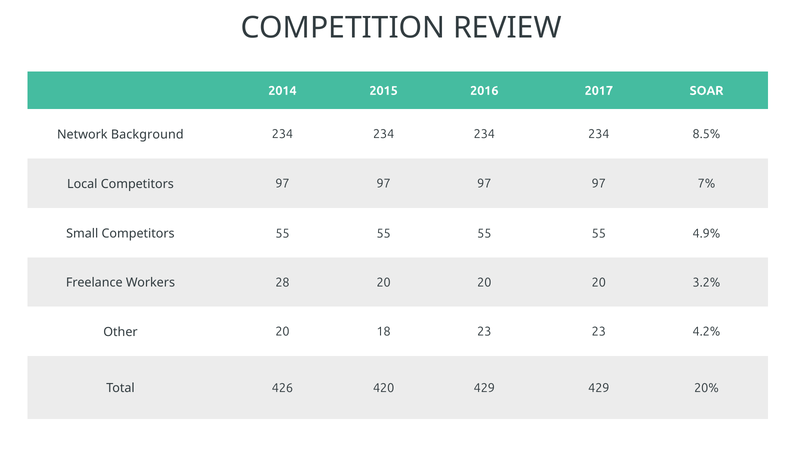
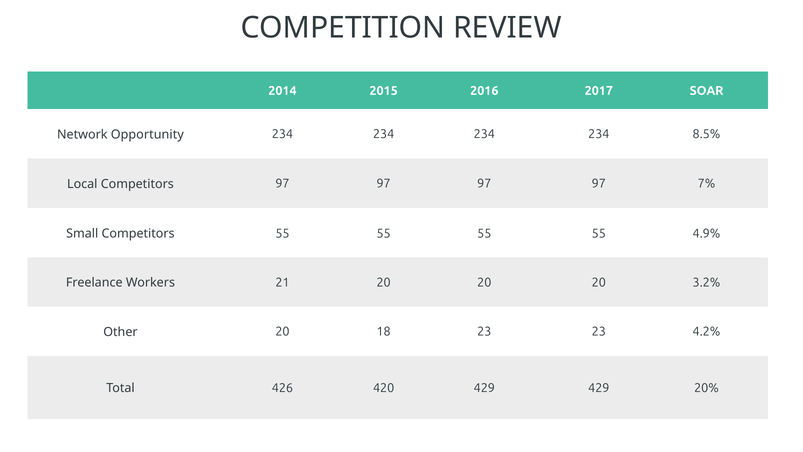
Background: Background -> Opportunity (147, 134)
28: 28 -> 21 (282, 282)
